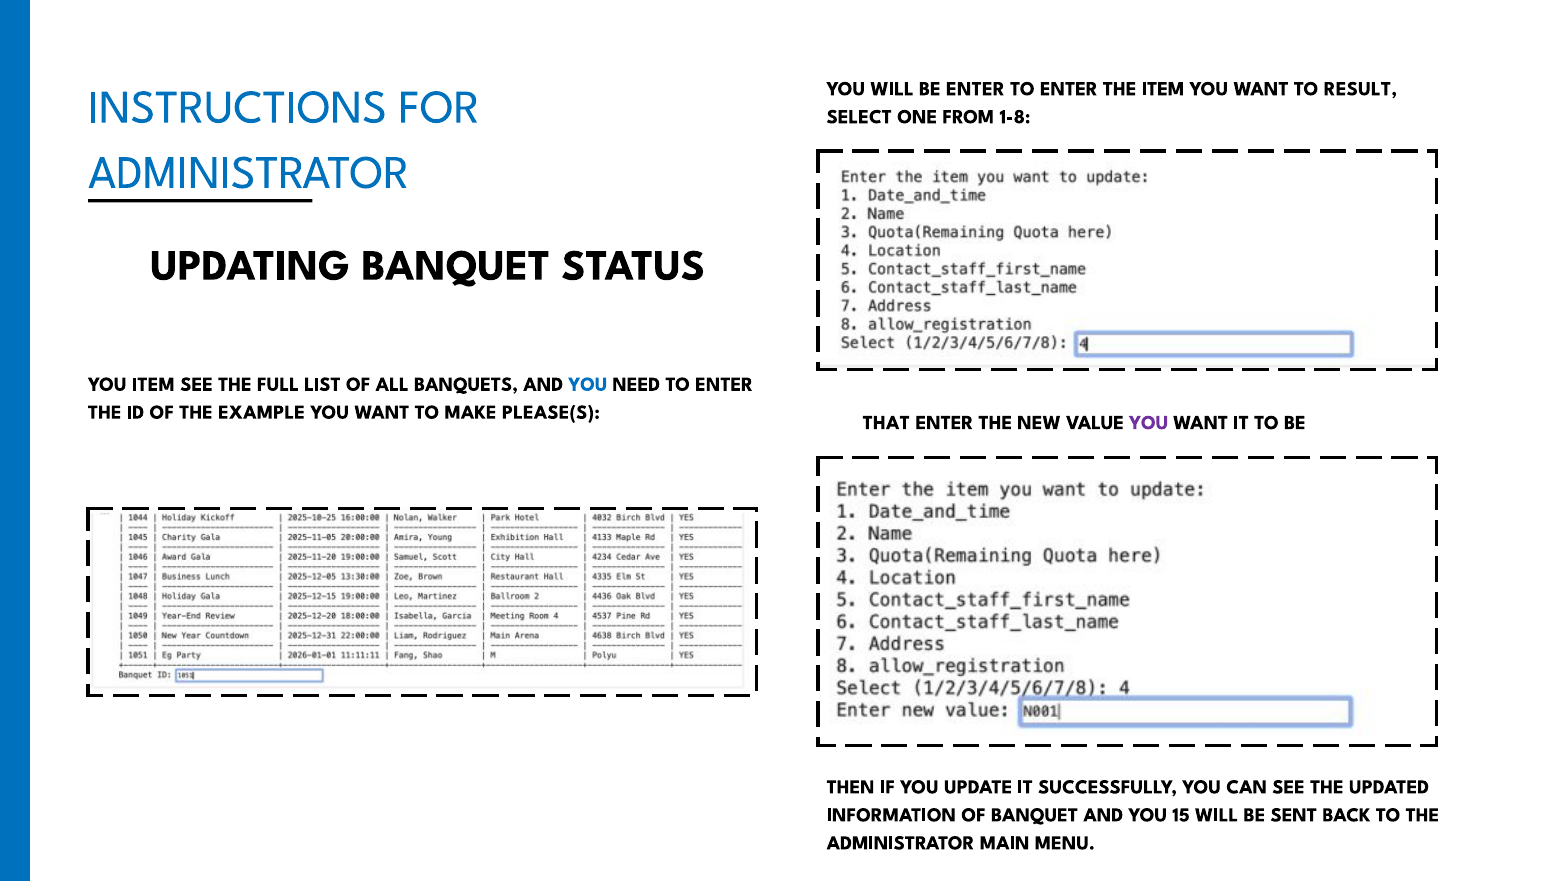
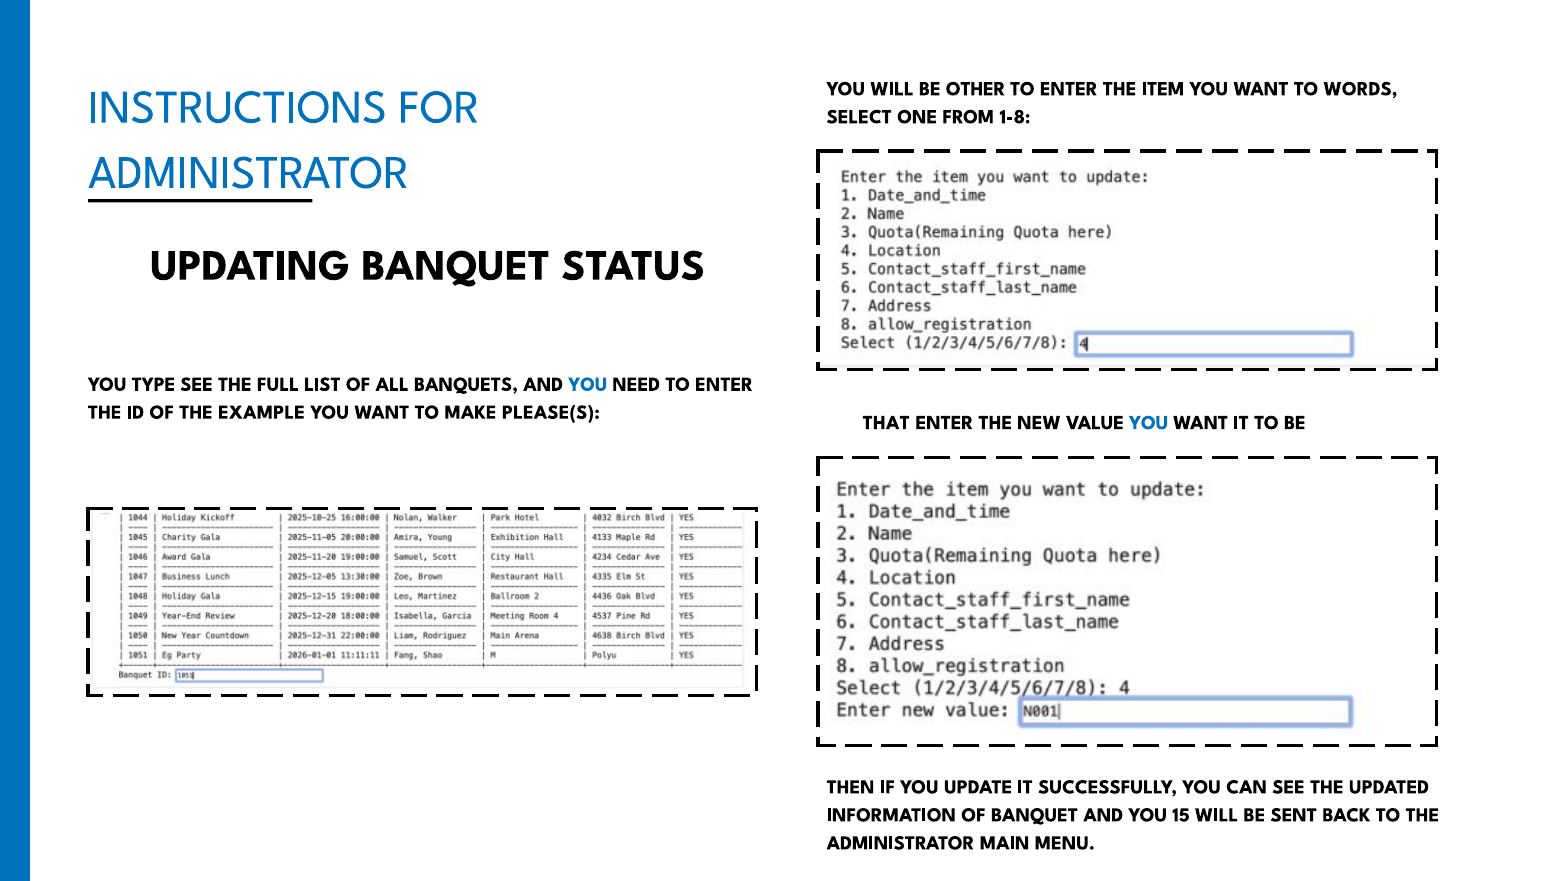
BE ENTER: ENTER -> OTHER (976, 89)
RESULT: RESULT -> WORDS (1361, 89)
YOU ITEM: ITEM -> TYPE (154, 384)
YOU colour: purple -> blue (1149, 423)
